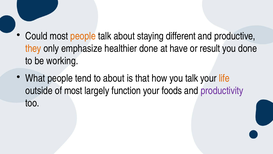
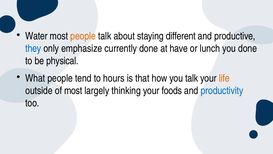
Could: Could -> Water (36, 36)
they colour: orange -> blue (33, 48)
healthier: healthier -> currently (121, 48)
result: result -> lunch (210, 48)
working: working -> physical (62, 61)
to about: about -> hours (114, 78)
function: function -> thinking (126, 90)
productivity colour: purple -> blue (222, 90)
